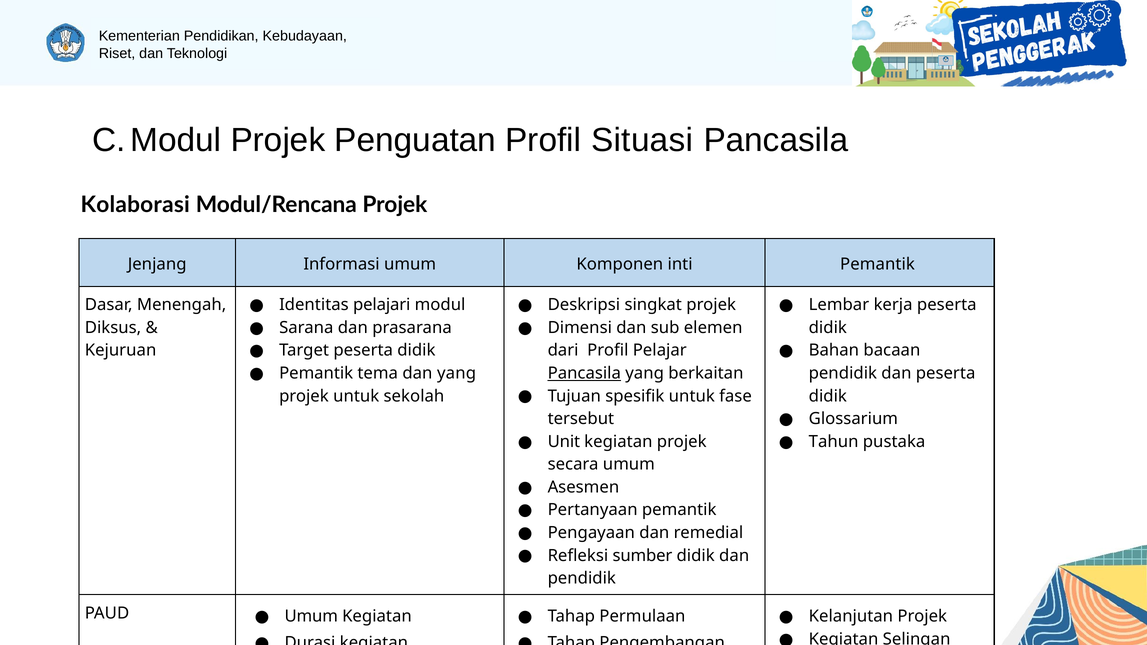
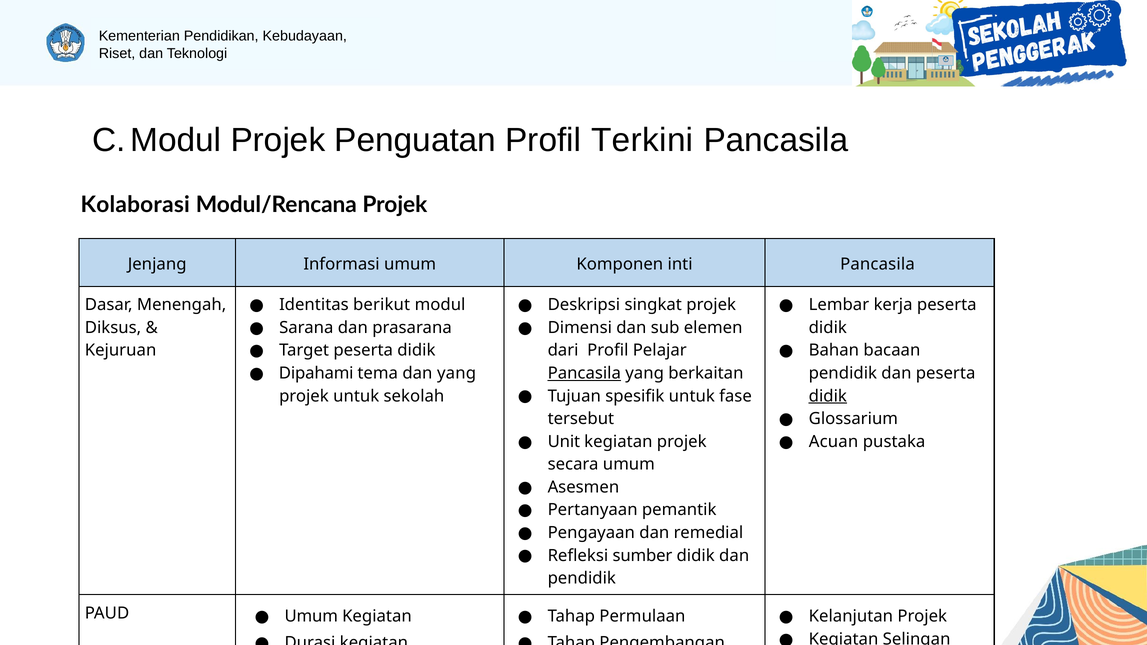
Situasi: Situasi -> Terkini (642, 140)
inti Pemantik: Pemantik -> Pancasila (877, 264)
pelajari: pelajari -> berikut (382, 305)
Pemantik: Pemantik -> Dipahami (316, 373)
didik underline: none -> present (828, 396)
Tahun: Tahun -> Acuan (834, 442)
